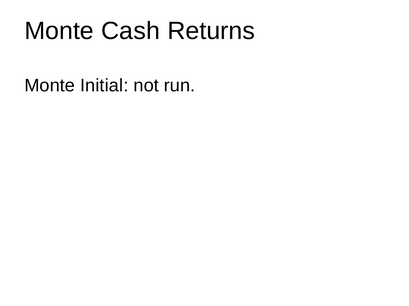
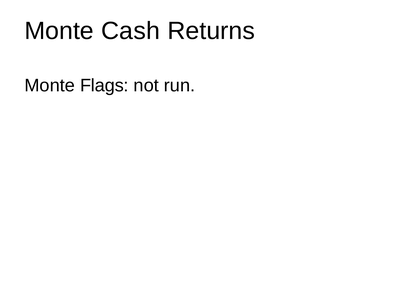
Initial: Initial -> Flags (104, 86)
